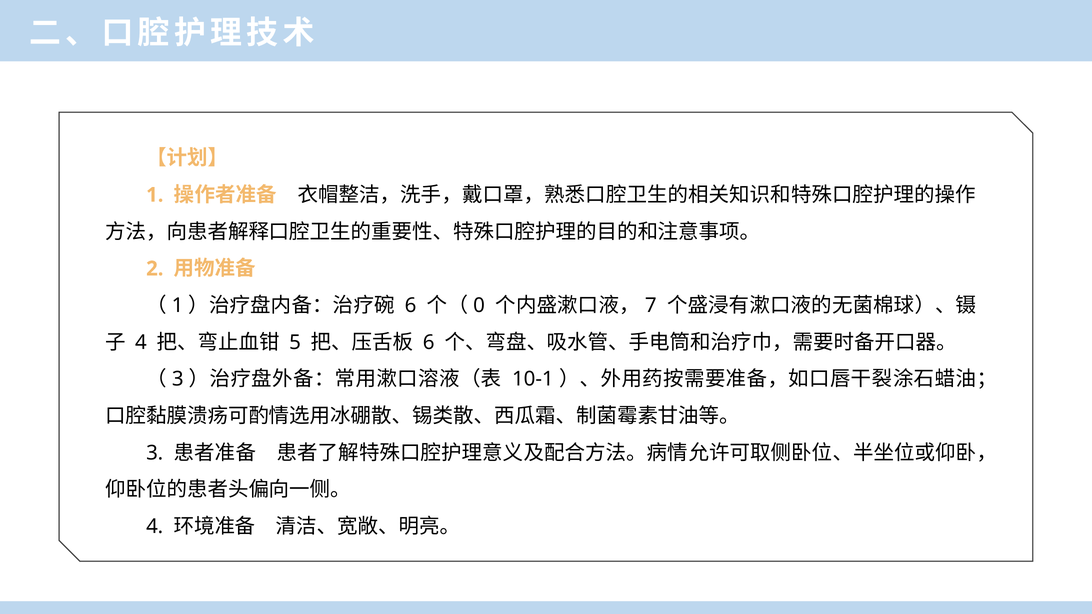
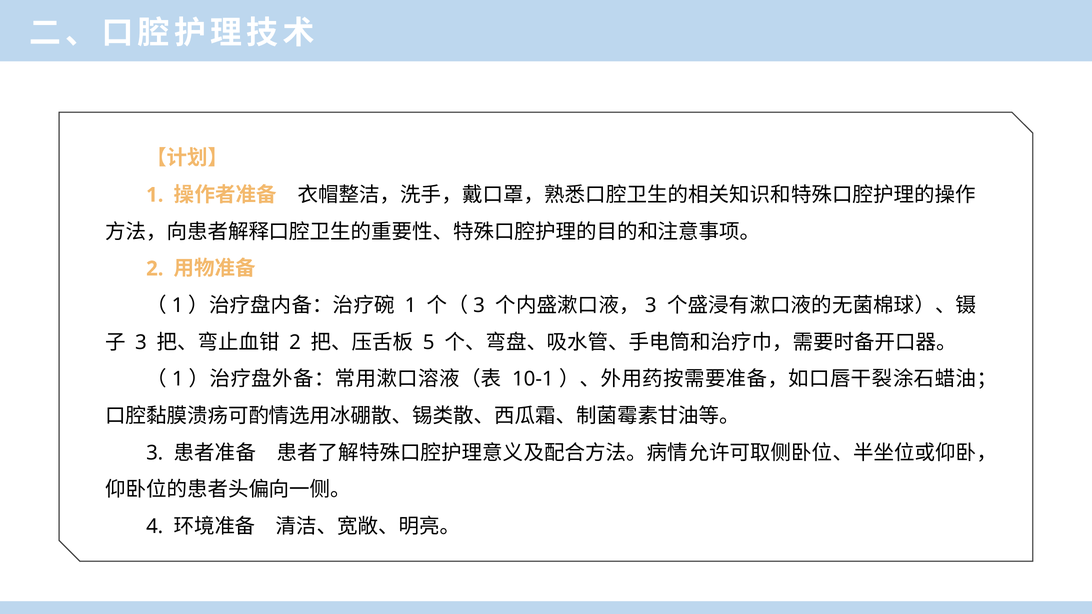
6: 6 -> 1 (411, 306)
0: 0 -> 3 (479, 306)
7: 7 -> 3 (651, 306)
4: 4 -> 3 (141, 342)
5: 5 -> 2 (295, 342)
6: 6 -> 5 (429, 342)
3: 3 -> 1 (178, 379)
